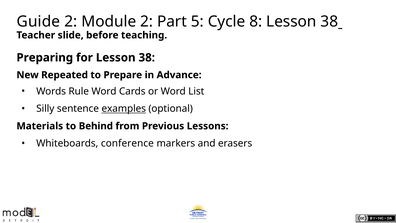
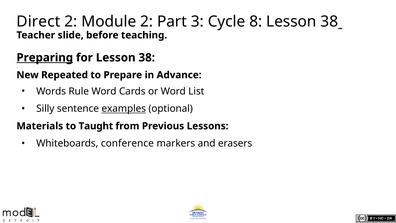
Guide: Guide -> Direct (38, 21)
5: 5 -> 3 (197, 21)
Preparing underline: none -> present (45, 58)
Behind: Behind -> Taught (96, 126)
